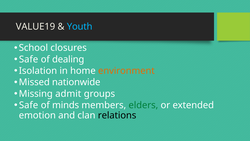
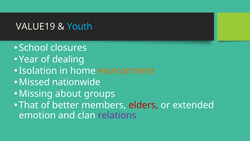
Safe: Safe -> Year (29, 59)
admit: admit -> about (68, 93)
Safe: Safe -> That (29, 105)
minds: minds -> better (66, 105)
elders colour: green -> red (143, 105)
relations colour: black -> purple (117, 115)
